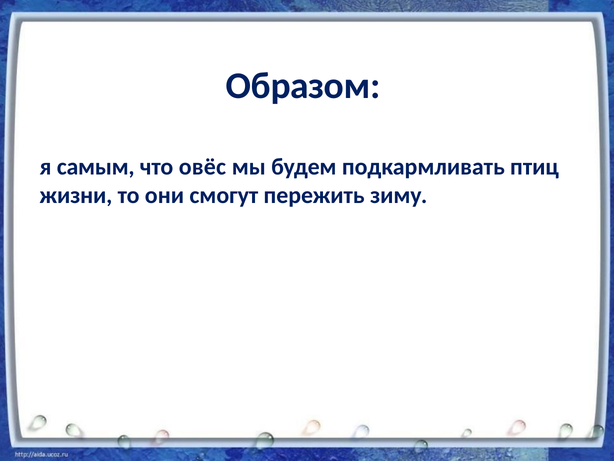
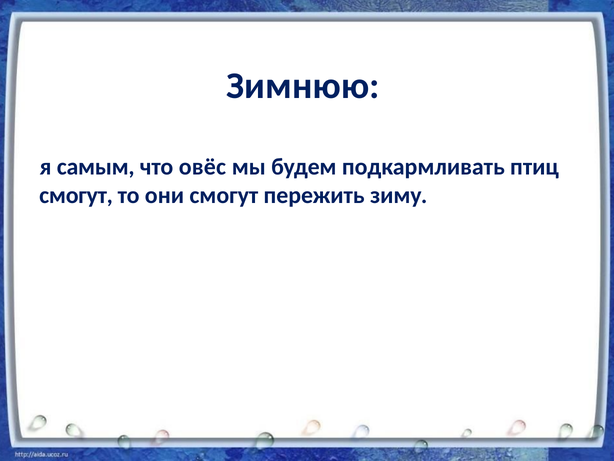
Образом: Образом -> Зимнюю (303, 86)
жизни: жизни -> смогут (76, 195)
